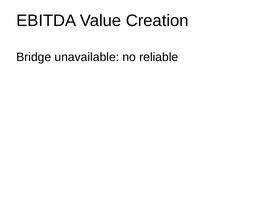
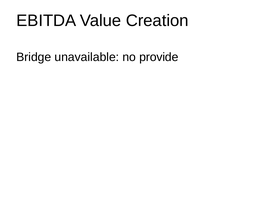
reliable: reliable -> provide (159, 57)
